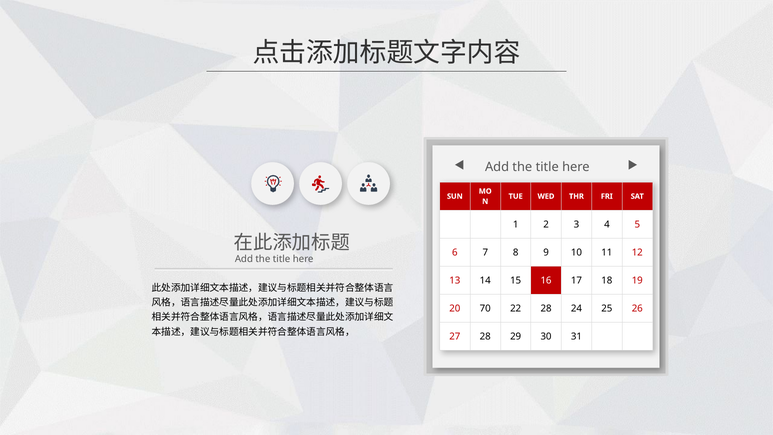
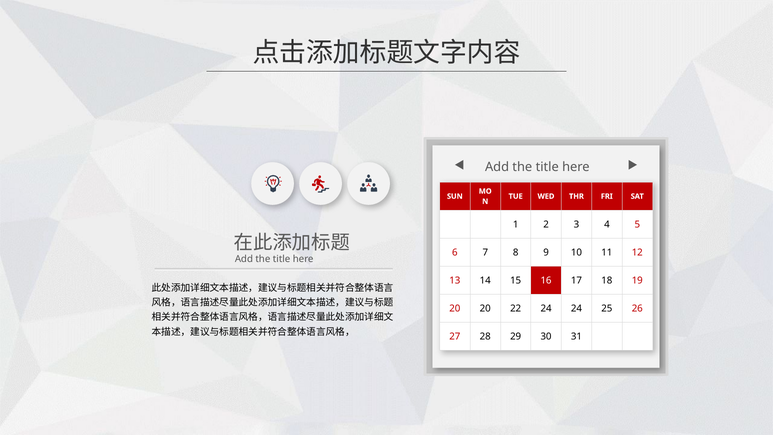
20 70: 70 -> 20 (485, 309)
22 28: 28 -> 24 (546, 309)
